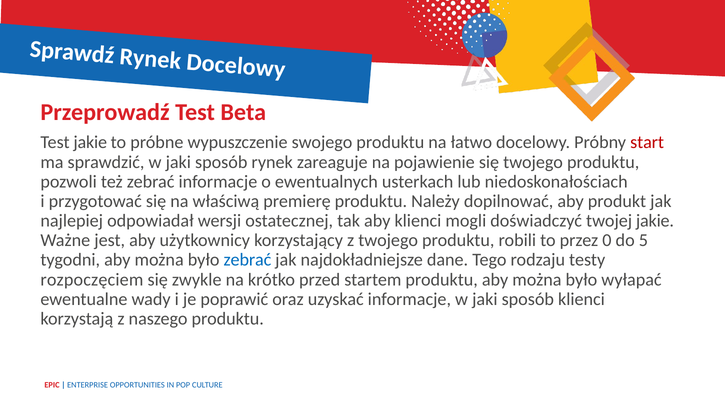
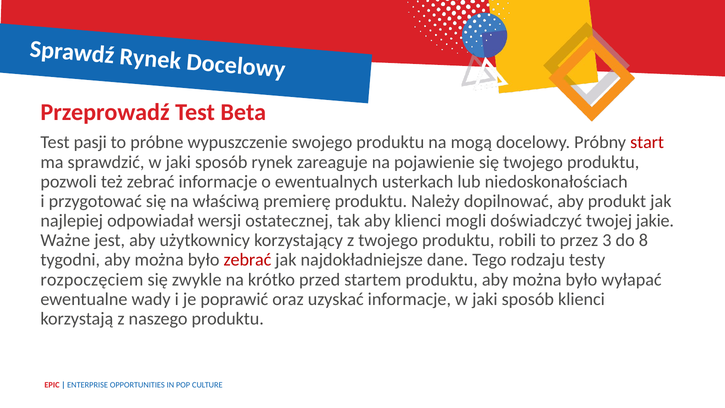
Test jakie: jakie -> pasji (90, 142)
łatwo: łatwo -> mogą (471, 142)
0: 0 -> 3 (607, 240)
5: 5 -> 8 (643, 240)
zebrać colour: blue -> red (247, 260)
